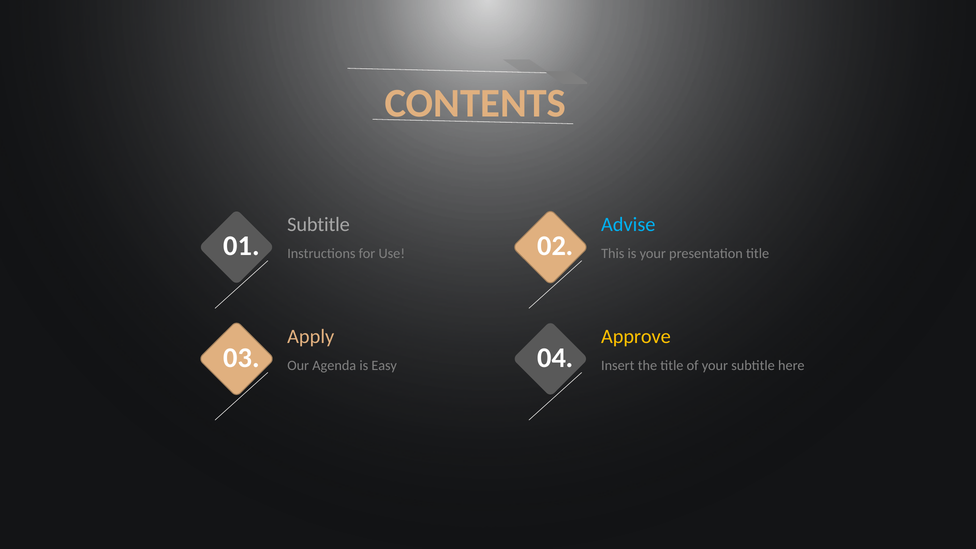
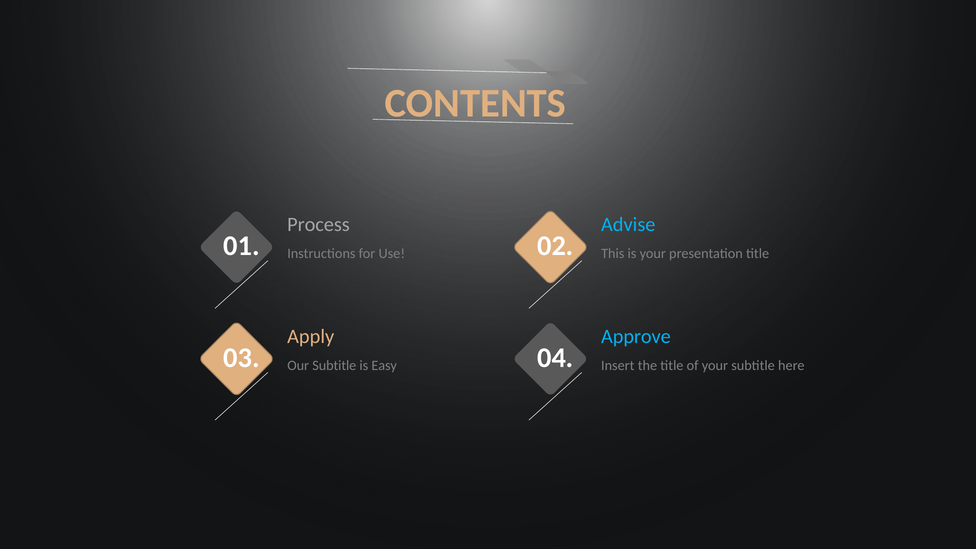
Subtitle: Subtitle -> Process (318, 225)
Approve colour: yellow -> light blue (636, 336)
Our Agenda: Agenda -> Subtitle (334, 365)
